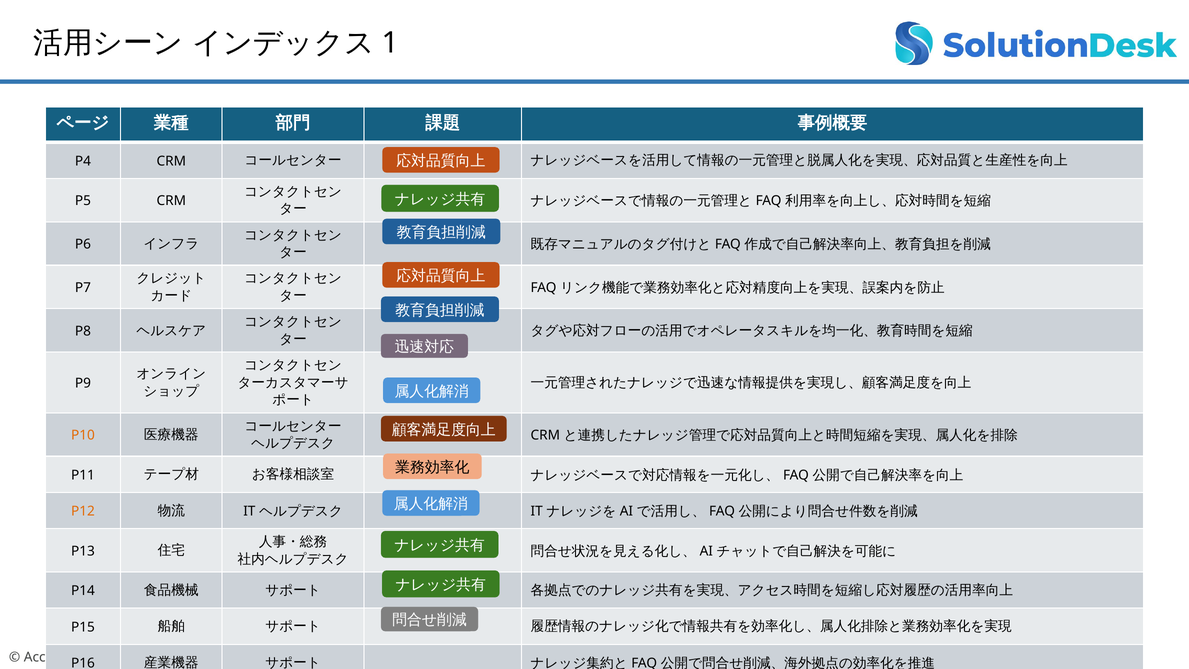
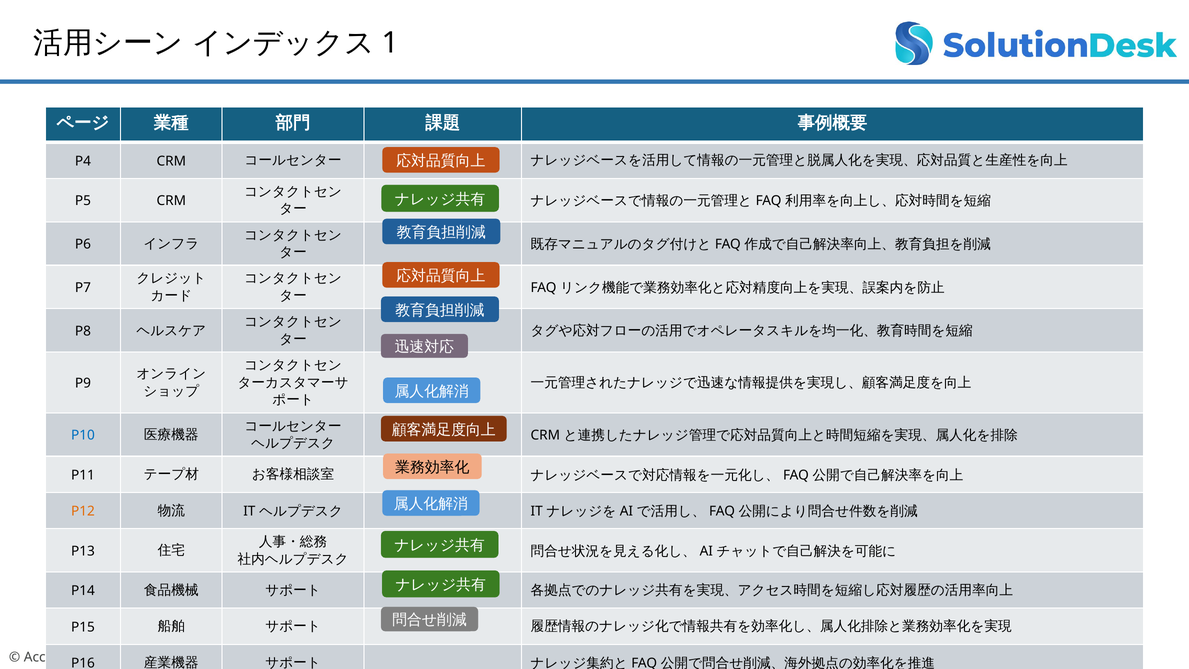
P10 colour: orange -> blue (83, 435)
